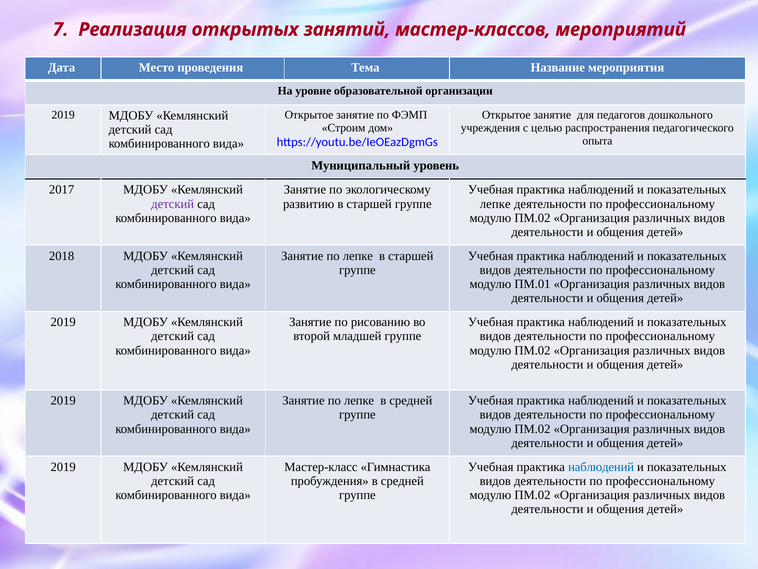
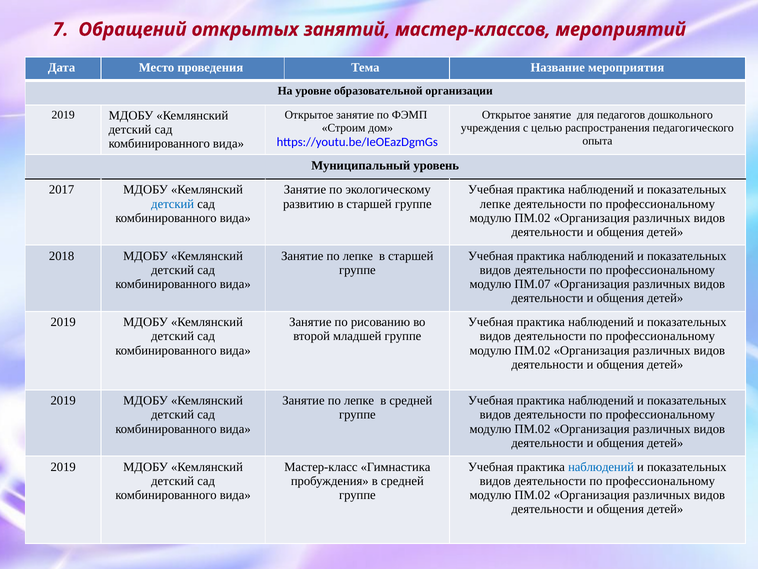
Реализация: Реализация -> Обращений (132, 29)
детский colour: purple -> blue (173, 204)
ПМ.01: ПМ.01 -> ПМ.07 (532, 284)
